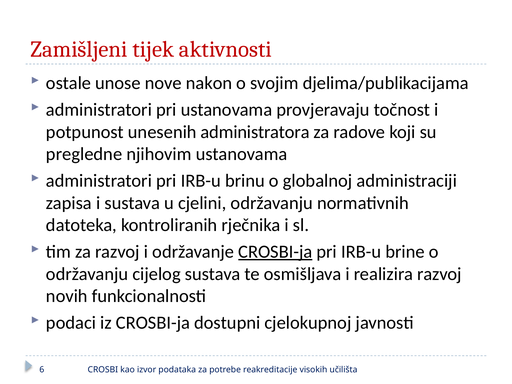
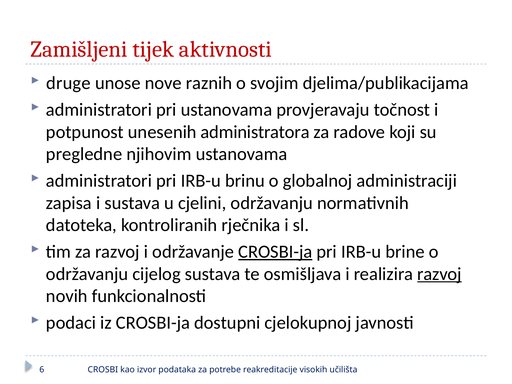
ostale: ostale -> druge (68, 83)
nakon: nakon -> raznih (209, 83)
razvoj underline: none -> present (439, 274)
